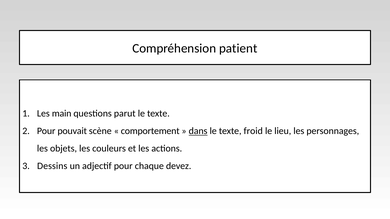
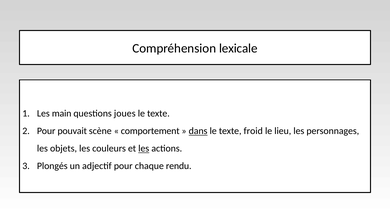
patient: patient -> lexicale (238, 48)
parut: parut -> joues (125, 114)
les underline: none -> present (144, 149)
Dessins: Dessins -> Plongés (52, 166)
devez: devez -> rendu (179, 166)
